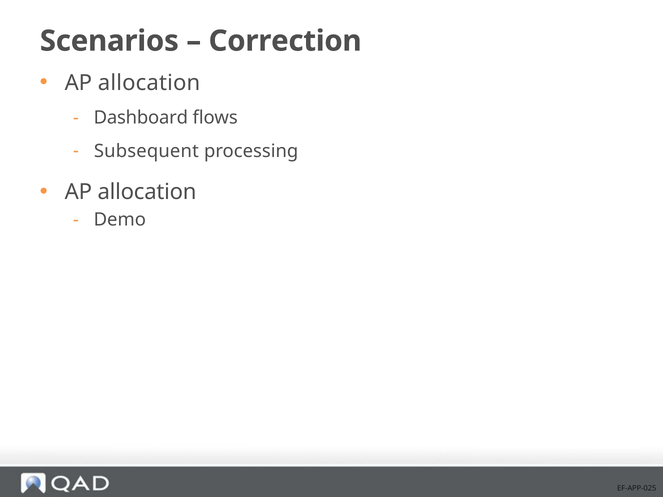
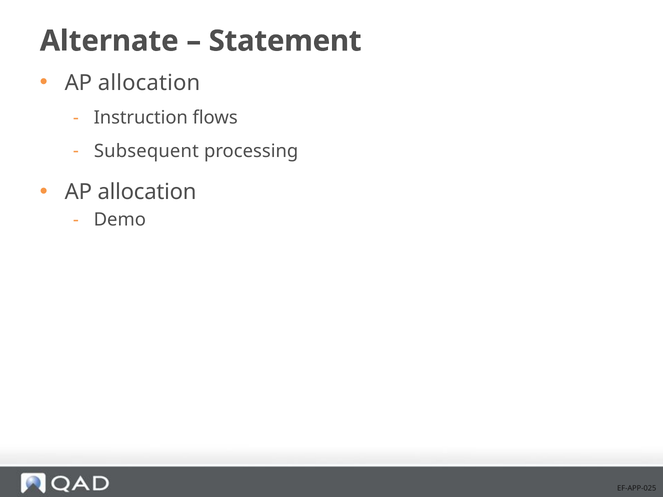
Scenarios: Scenarios -> Alternate (109, 41)
Correction: Correction -> Statement (285, 41)
Dashboard: Dashboard -> Instruction (141, 118)
